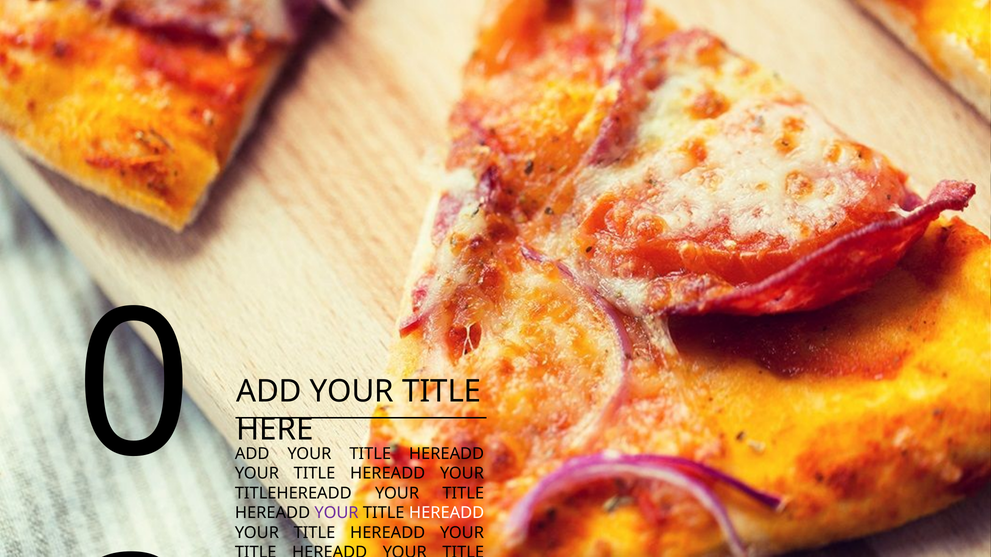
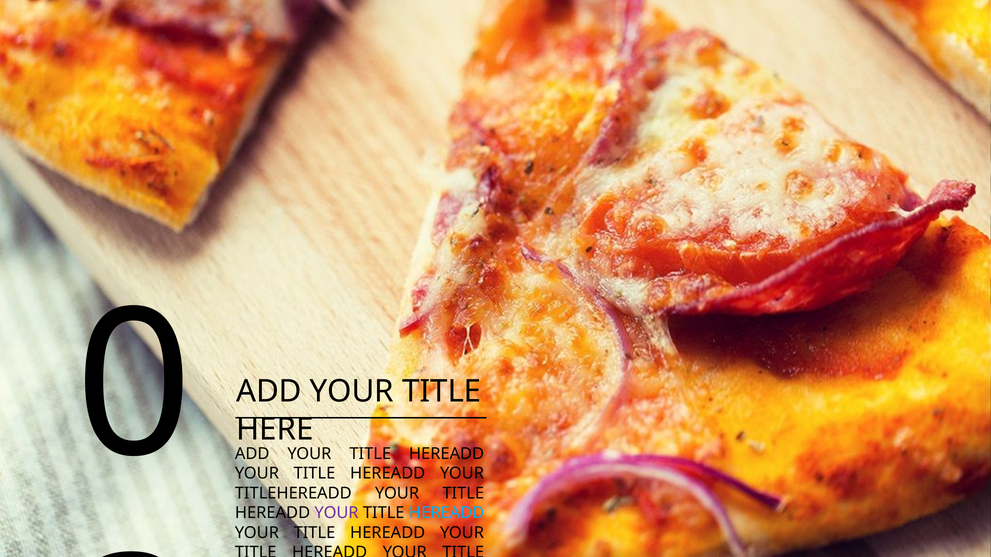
HEREADD colour: white -> light blue (447, 513)
